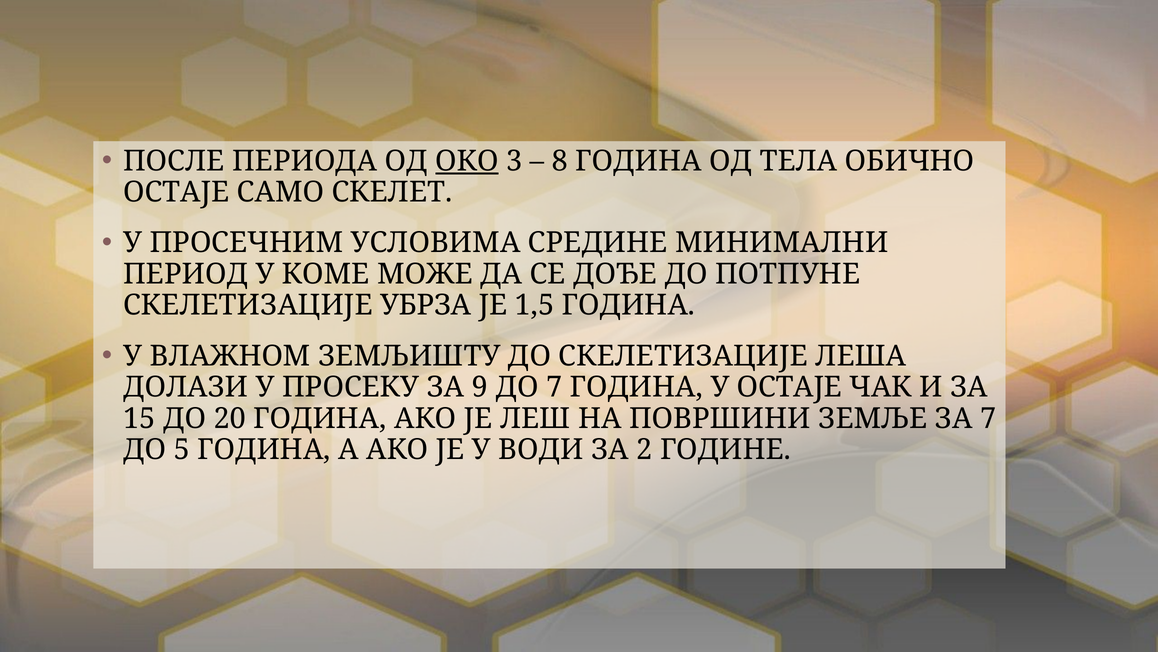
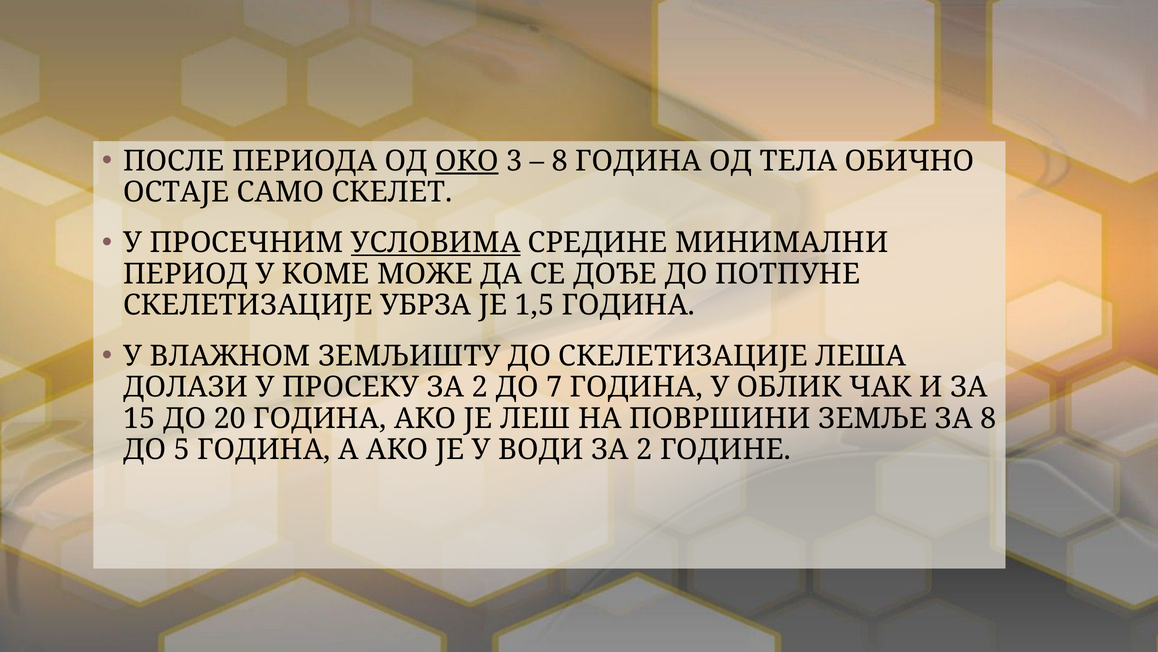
УСЛОВИМА underline: none -> present (436, 243)
ПРОСЕКУ ЗА 9: 9 -> 2 (480, 387)
У ОСТАЈЕ: ОСТАЈЕ -> ОБЛИК (789, 387)
ЗА 7: 7 -> 8 (988, 418)
